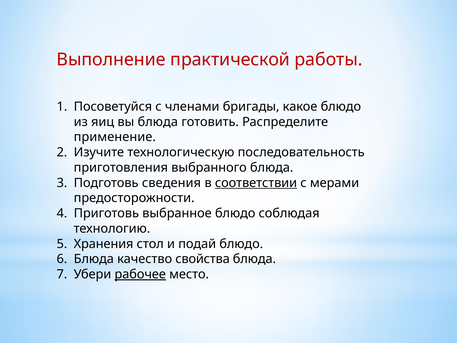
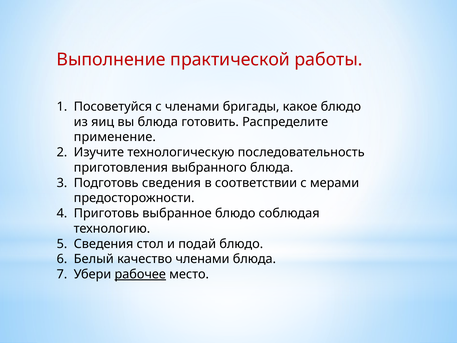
соответствии underline: present -> none (256, 183)
Хранения: Хранения -> Сведения (104, 244)
Блюда: Блюда -> Белый (94, 259)
качество свойства: свойства -> членами (203, 259)
